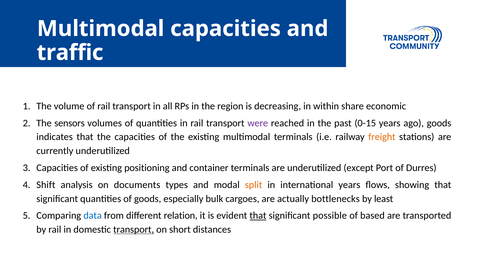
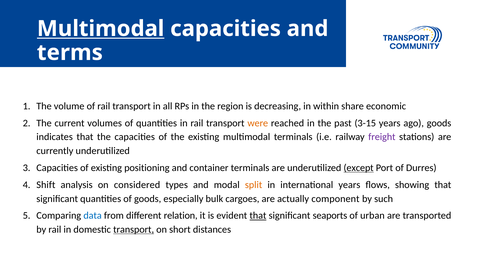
Multimodal underline: none -> present (101, 29)
traffic: traffic -> terms (70, 53)
sensors: sensors -> current (69, 123)
were colour: purple -> orange (258, 123)
0-15: 0-15 -> 3-15 (365, 123)
freight colour: orange -> purple (382, 137)
except underline: none -> present (359, 168)
documents: documents -> considered (137, 185)
bottlenecks: bottlenecks -> component (335, 199)
least: least -> such (384, 199)
possible: possible -> seaports (330, 216)
based: based -> urban (372, 216)
